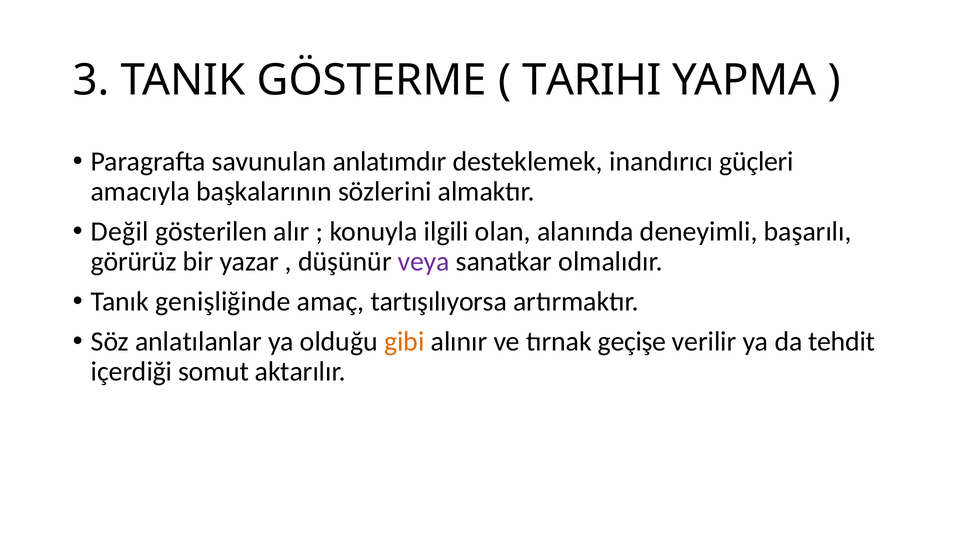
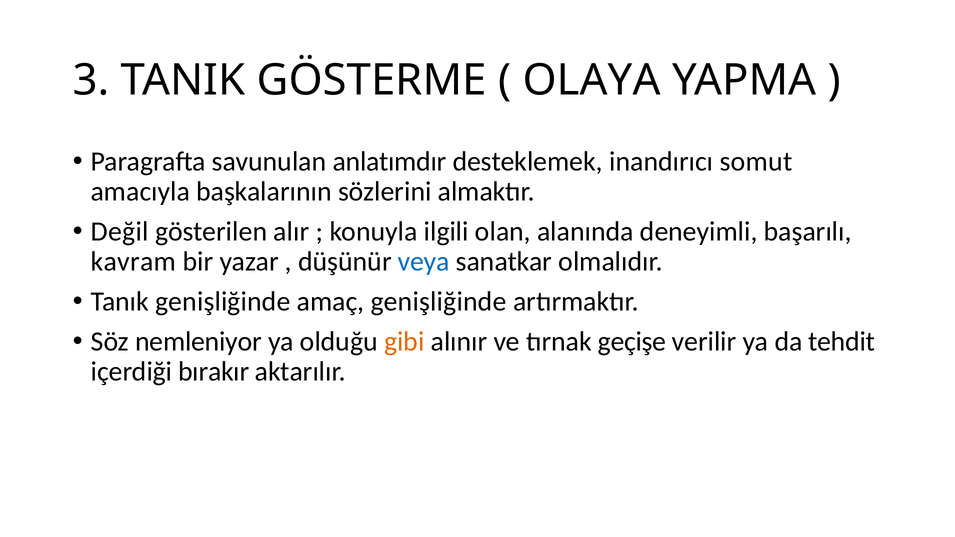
TARIHI: TARIHI -> OLAYA (592, 80)
güçleri: güçleri -> somut (756, 161)
görürüz: görürüz -> kavram (133, 262)
veya colour: purple -> blue (424, 262)
amaç tartışılıyorsa: tartışılıyorsa -> genişliğinde (439, 302)
anlatılanlar: anlatılanlar -> nemleniyor (199, 342)
somut: somut -> bırakır (214, 372)
